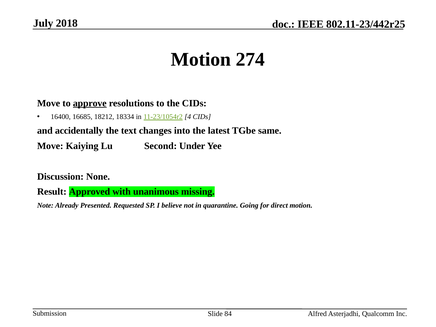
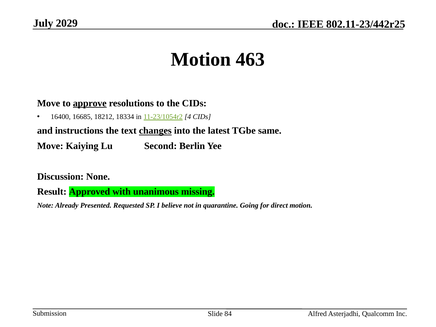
2018: 2018 -> 2029 (67, 23)
274: 274 -> 463 (250, 59)
accidentally: accidentally -> instructions (79, 131)
changes underline: none -> present (155, 131)
Under: Under -> Berlin (192, 146)
